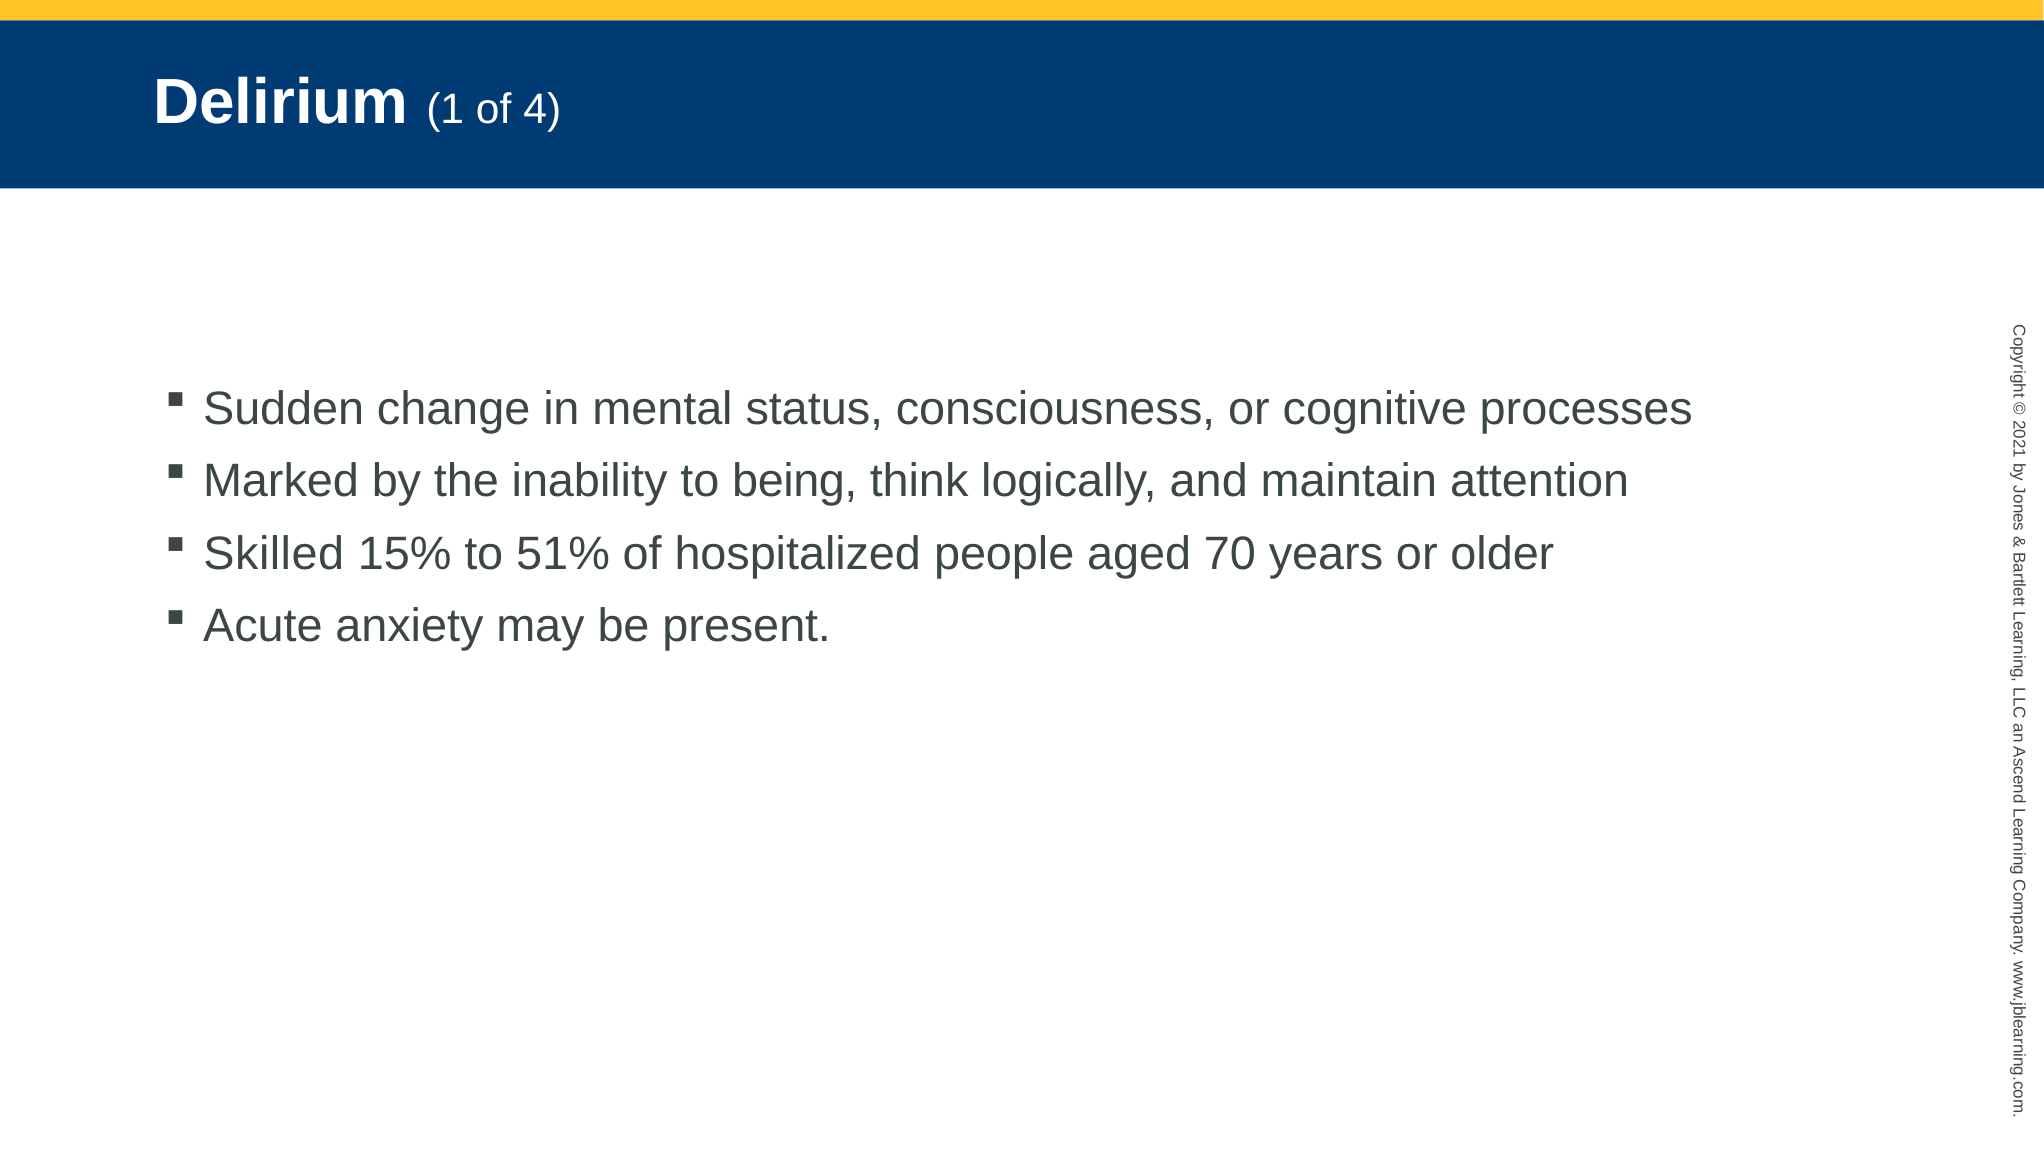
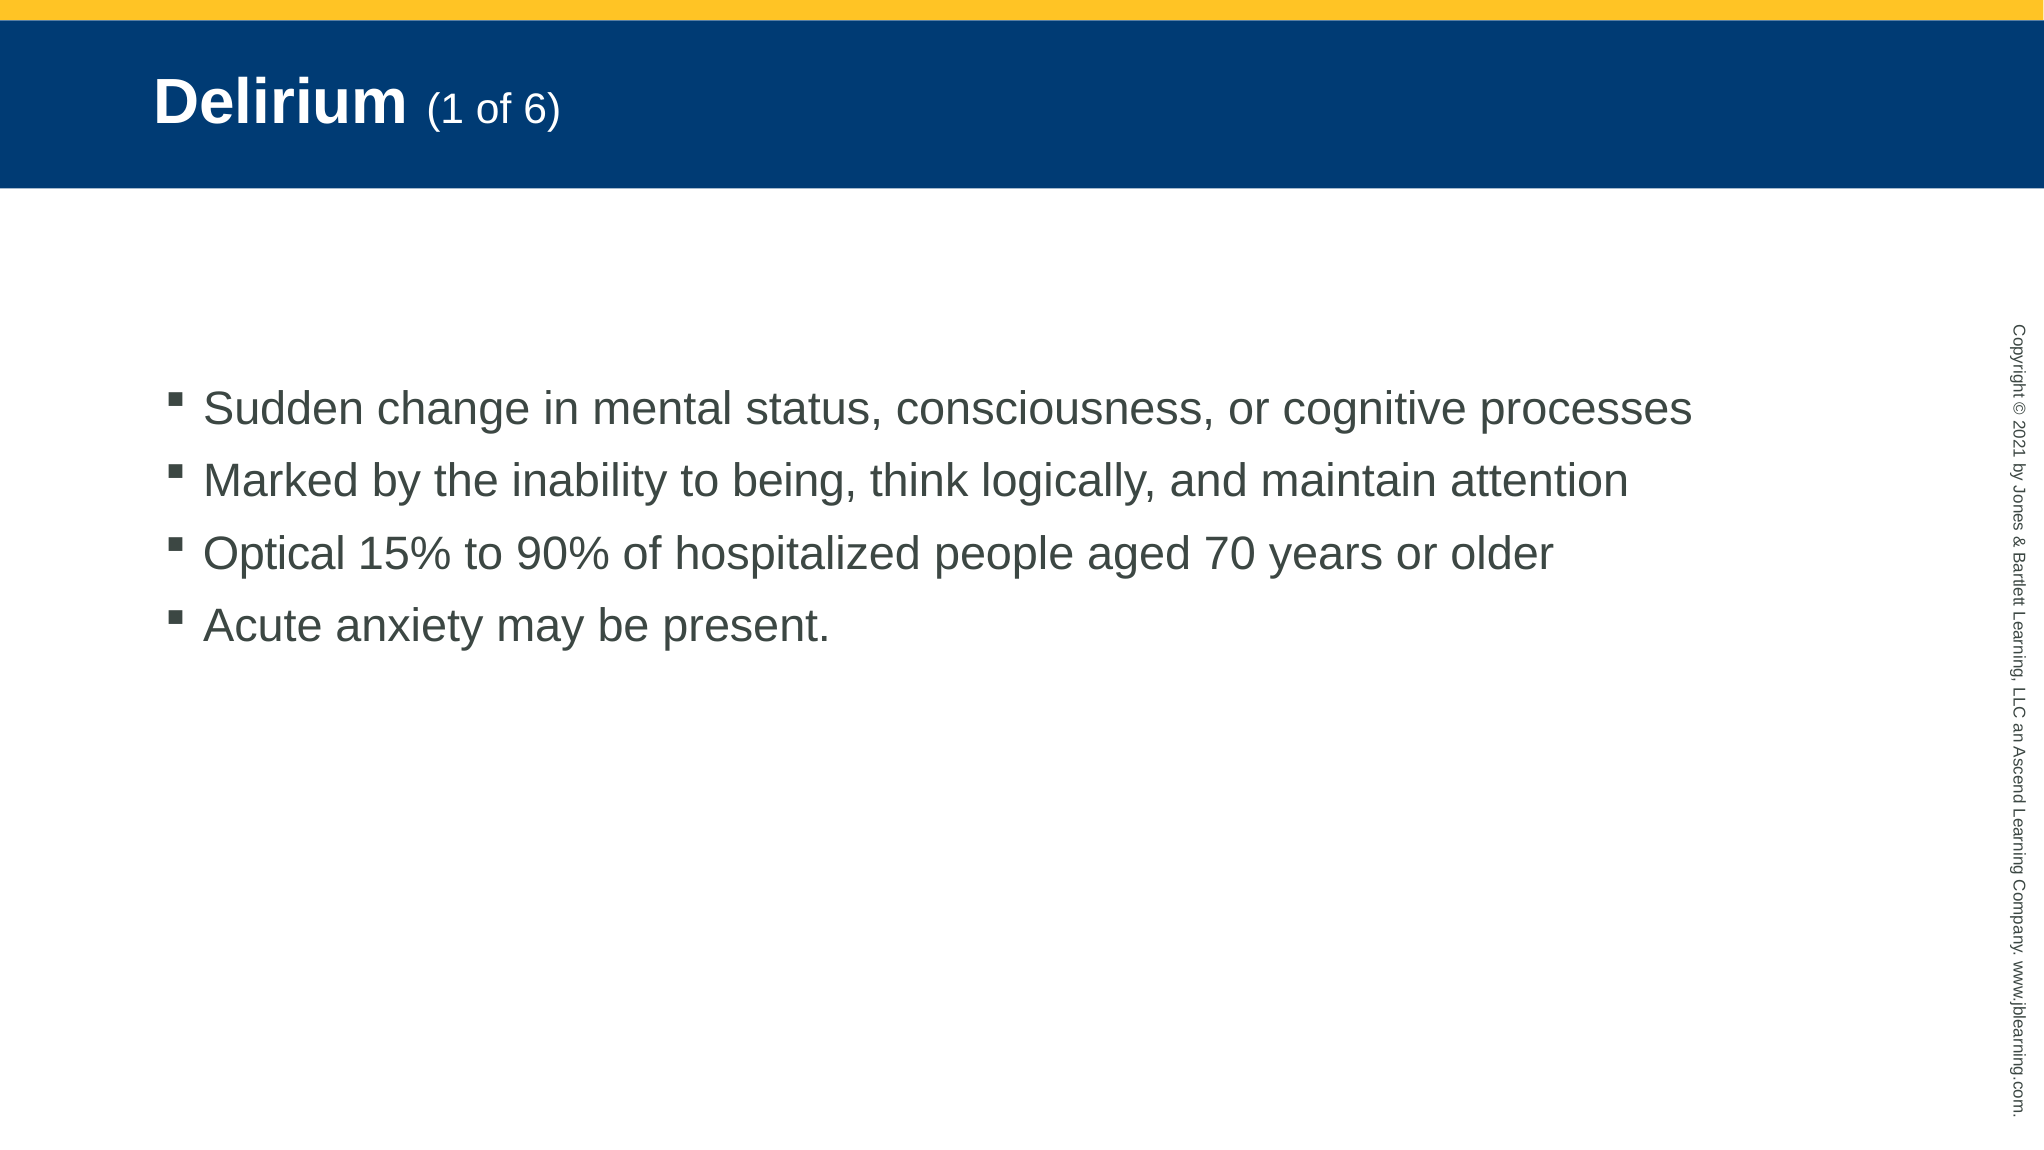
4: 4 -> 6 (542, 110)
Skilled: Skilled -> Optical (274, 554)
51%: 51% -> 90% (563, 554)
